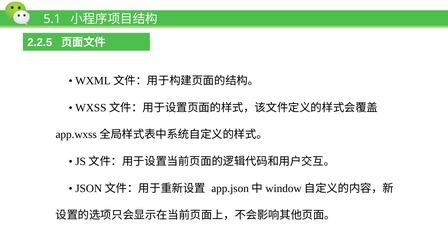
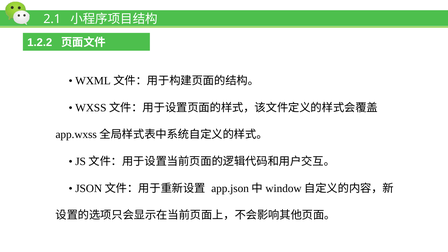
5.1: 5.1 -> 2.1 (52, 19)
2.2.5: 2.2.5 -> 1.2.2 (40, 43)
